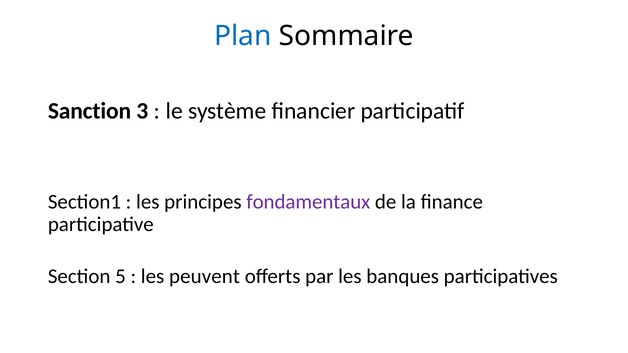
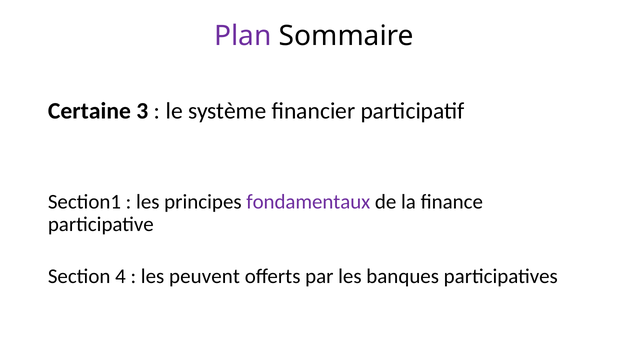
Plan colour: blue -> purple (243, 36)
Sanction: Sanction -> Certaine (89, 111)
5: 5 -> 4 (120, 276)
